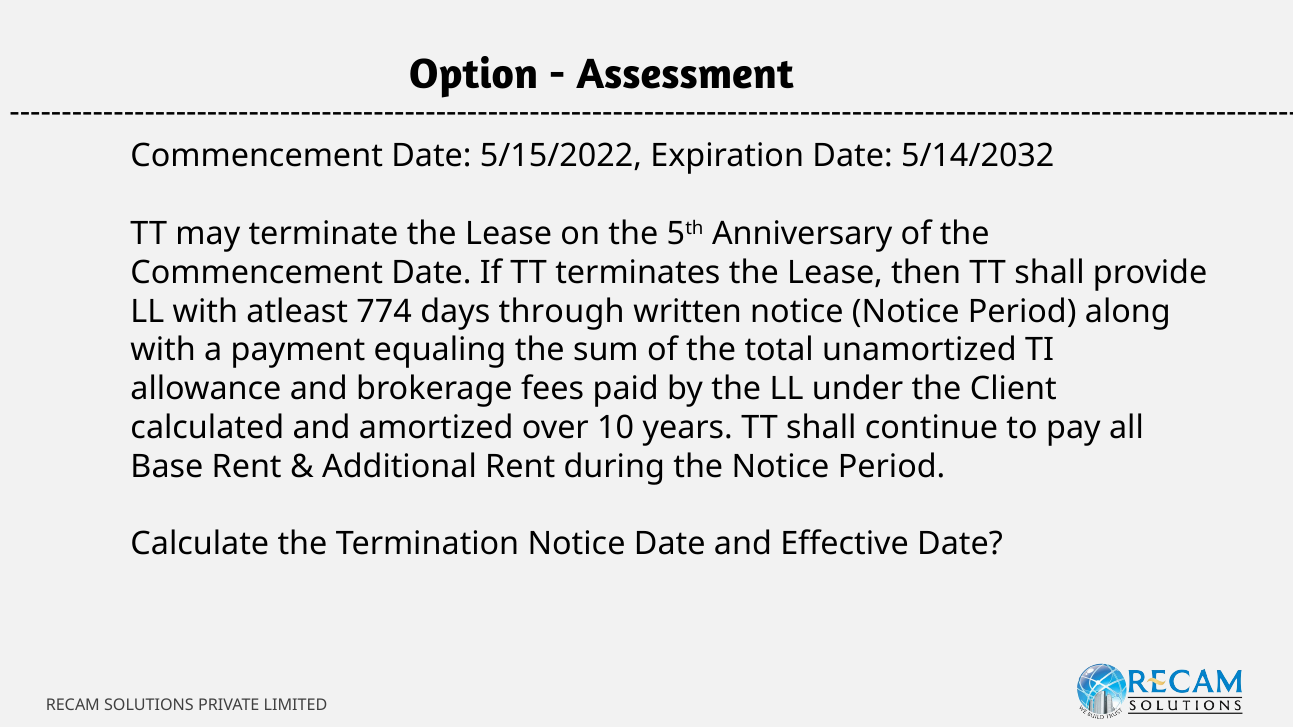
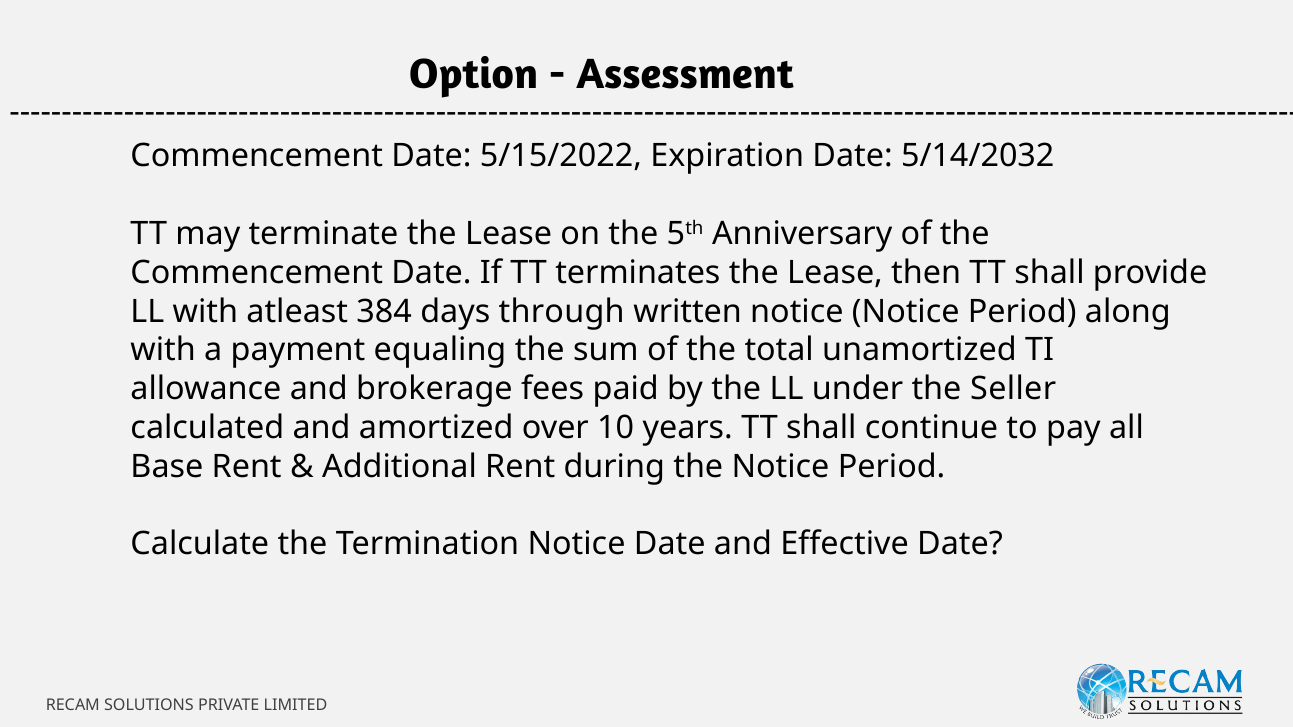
774: 774 -> 384 (384, 312)
Client: Client -> Seller (1013, 389)
